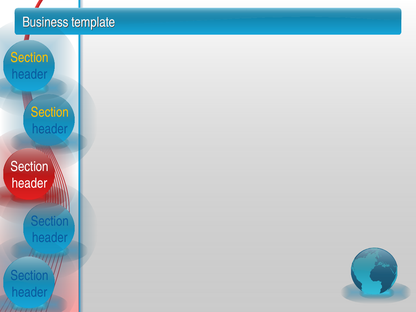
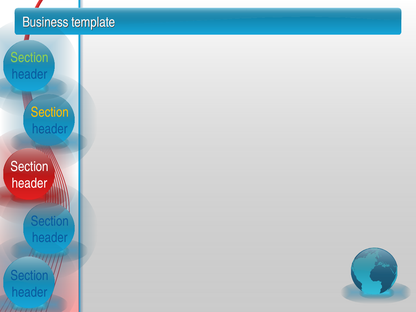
Section colour: yellow -> light green (30, 58)
